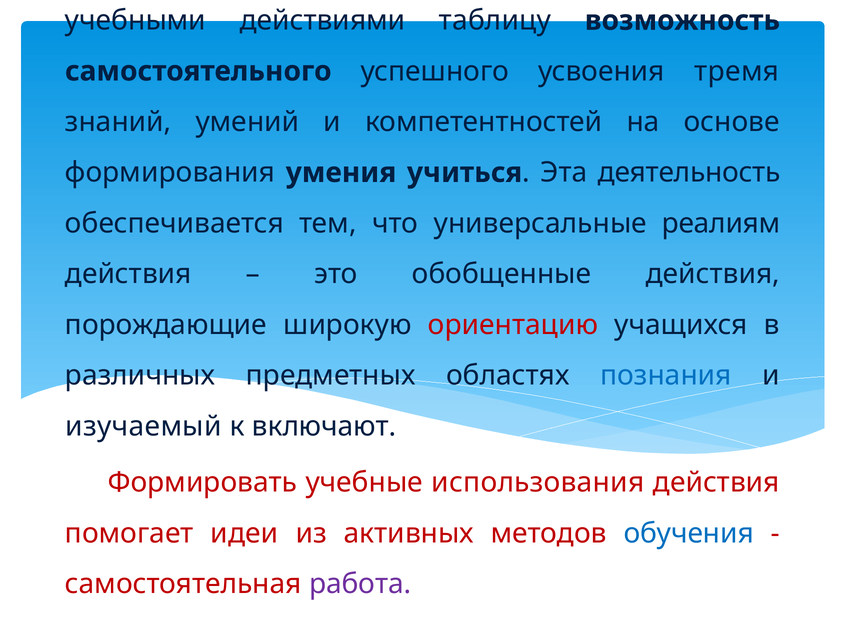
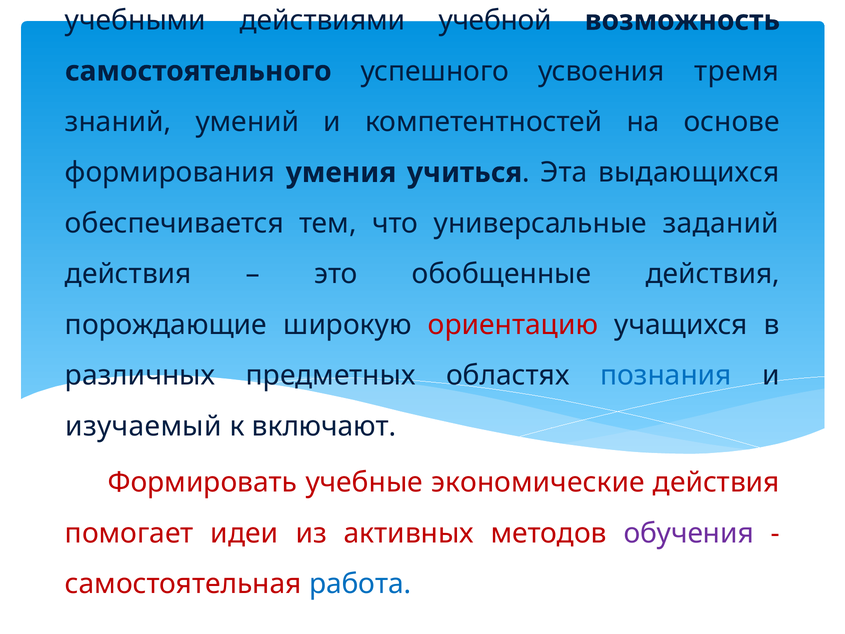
таблицу: таблицу -> учебной (495, 21)
деятельность: деятельность -> выдающихся (689, 173)
реалиям: реалиям -> заданий (721, 223)
использования: использования -> экономические (538, 482)
обучения colour: blue -> purple (689, 533)
работа colour: purple -> blue (360, 584)
